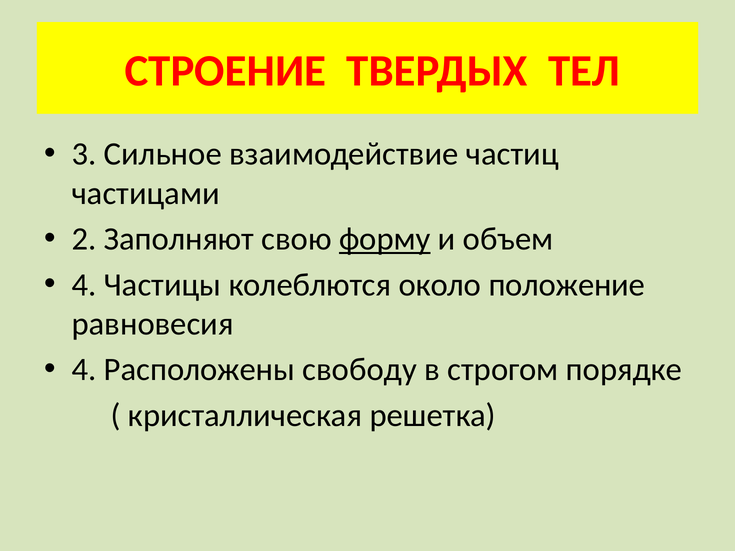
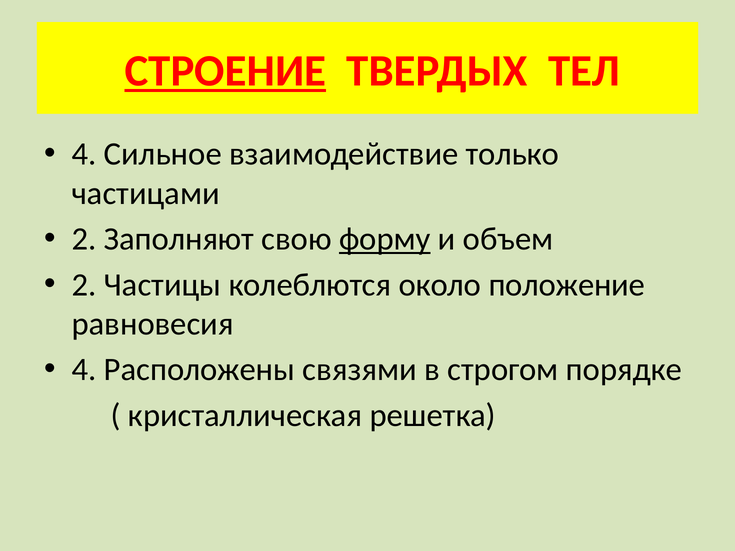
СТРОЕНИЕ underline: none -> present (225, 71)
3: 3 -> 4 (84, 154)
частиц: частиц -> только (512, 154)
4: 4 -> 2 (84, 285)
свободу: свободу -> связями (360, 370)
